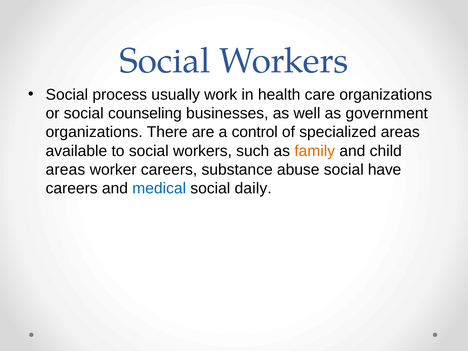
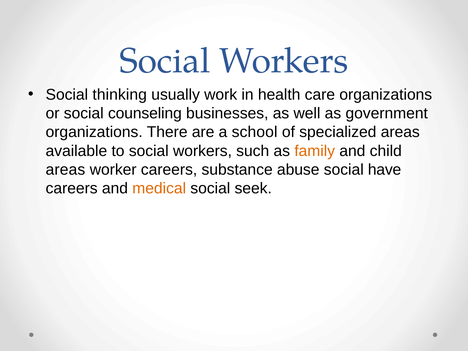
process: process -> thinking (120, 95)
control: control -> school (255, 132)
medical colour: blue -> orange (159, 188)
daily: daily -> seek (253, 188)
